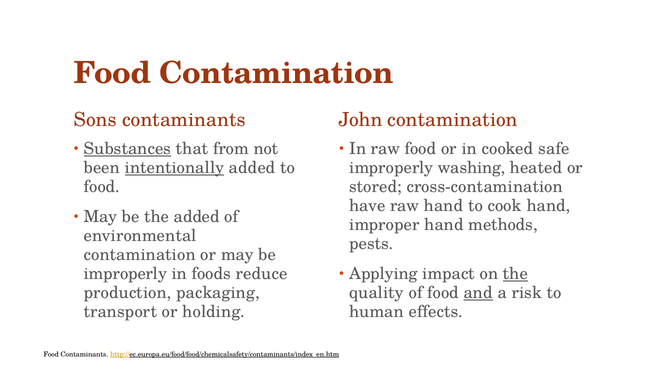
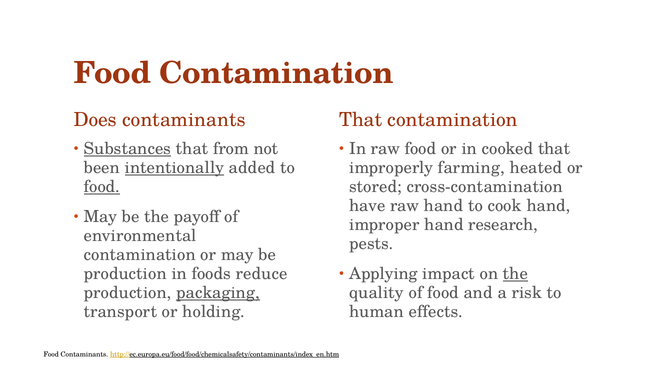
Sons: Sons -> Does (95, 120)
John: John -> That (361, 120)
cooked safe: safe -> that (554, 149)
washing: washing -> farming (471, 168)
food underline: none -> present (102, 187)
the added: added -> payoff (197, 217)
methods: methods -> research (503, 225)
improperly: improperly -> production (125, 274)
packaging underline: none -> present (218, 293)
and underline: present -> none (478, 293)
